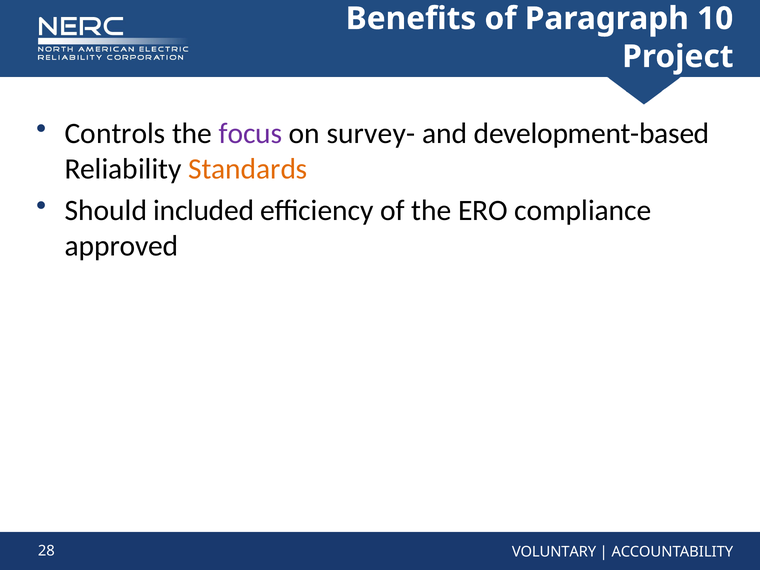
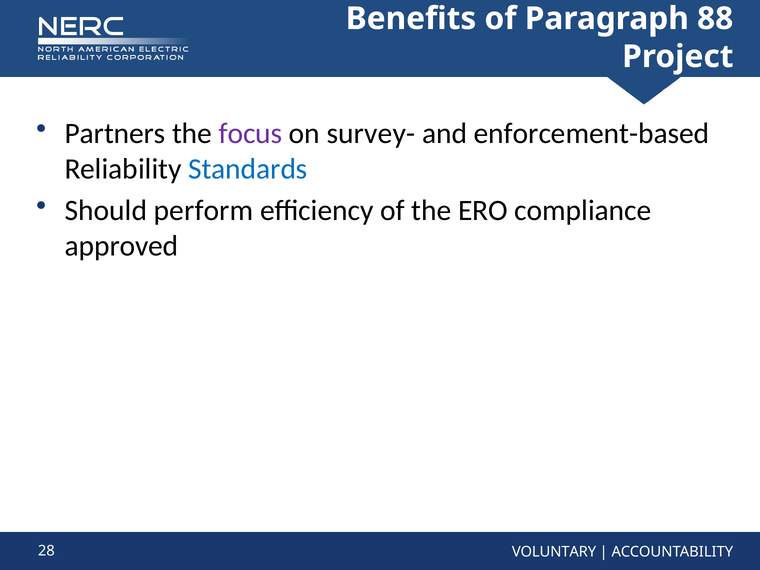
10: 10 -> 88 (715, 19)
Controls: Controls -> Partners (115, 134)
development-based: development-based -> enforcement-based (592, 134)
Standards colour: orange -> blue (248, 169)
included: included -> perform (204, 211)
